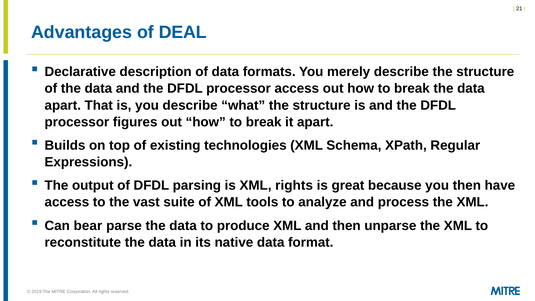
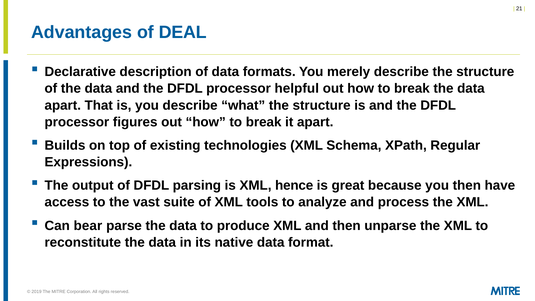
processor access: access -> helpful (297, 89)
XML rights: rights -> hence (294, 185)
